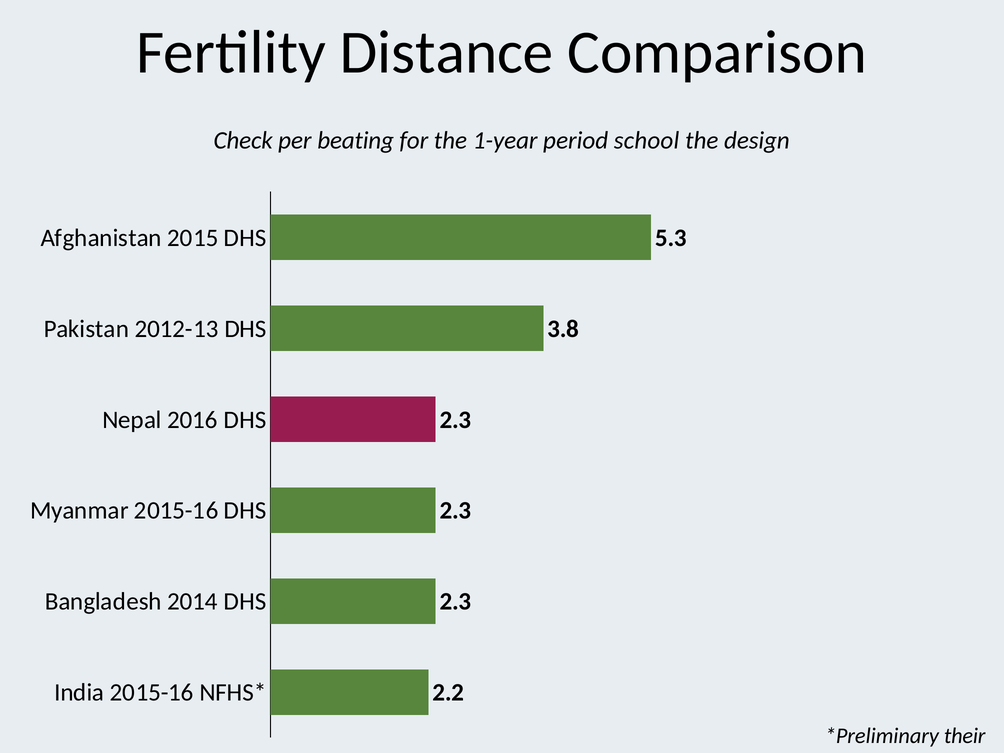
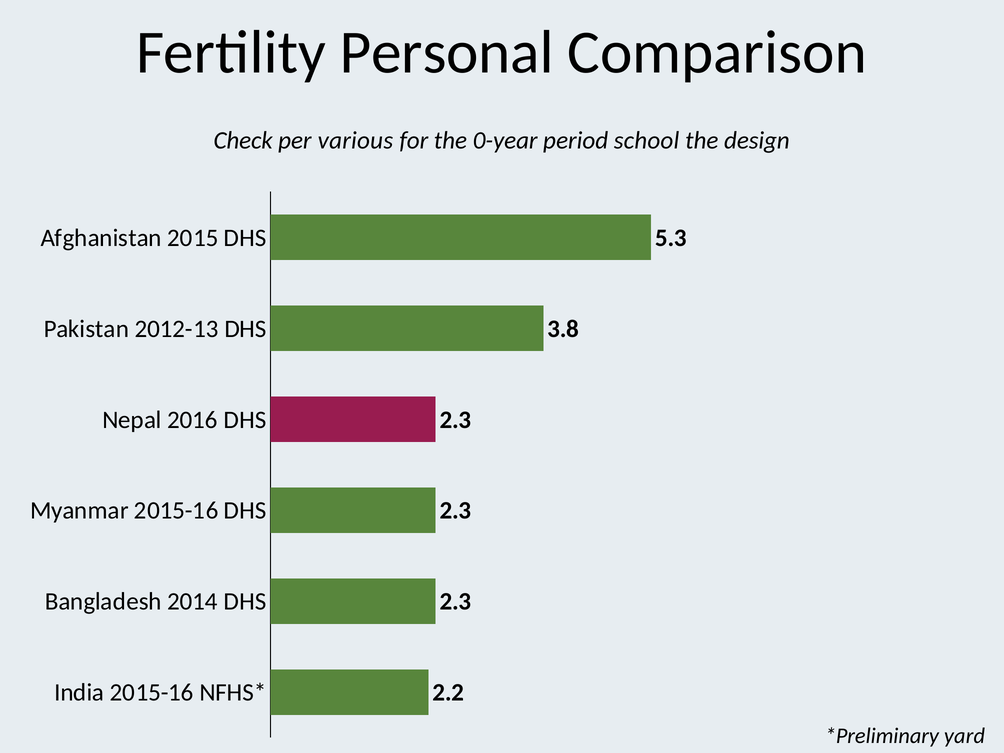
Distance: Distance -> Personal (447, 53)
beating: beating -> various (355, 140)
1-year: 1-year -> 0-year (505, 140)
their: their -> yard (964, 736)
